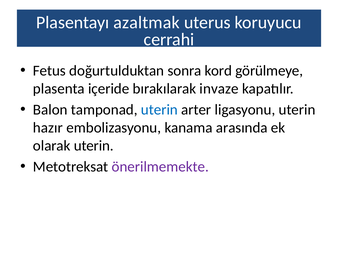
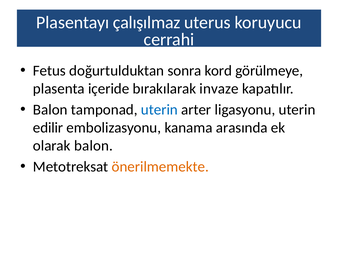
azaltmak: azaltmak -> çalışılmaz (147, 23)
hazır: hazır -> edilir (48, 128)
olarak uterin: uterin -> balon (94, 146)
önerilmemekte colour: purple -> orange (160, 167)
